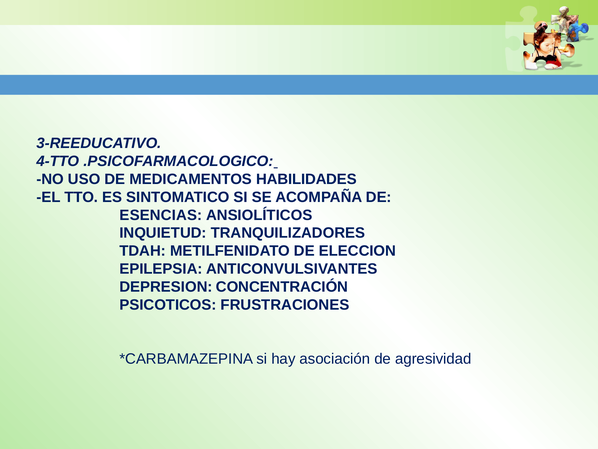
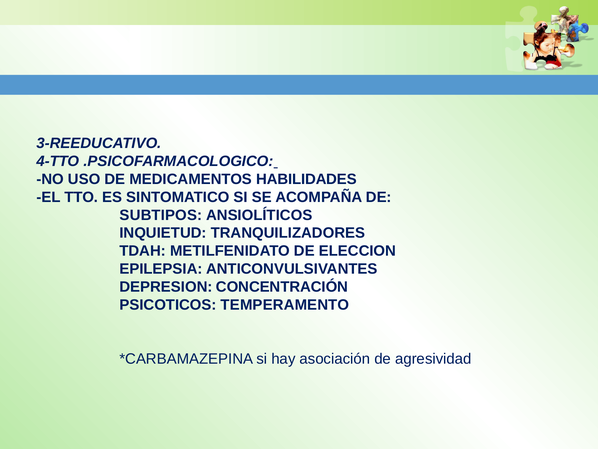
ESENCIAS: ESENCIAS -> SUBTIPOS (161, 215)
FRUSTRACIONES: FRUSTRACIONES -> TEMPERAMENTO (285, 305)
